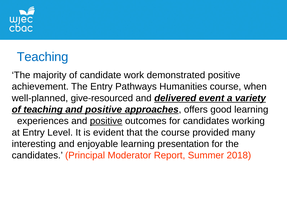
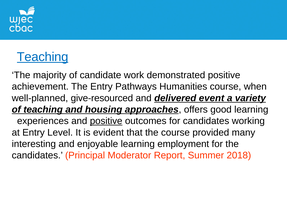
Teaching underline: none -> present (43, 57)
teaching and positive: positive -> housing (104, 110)
presentation: presentation -> employment (183, 144)
